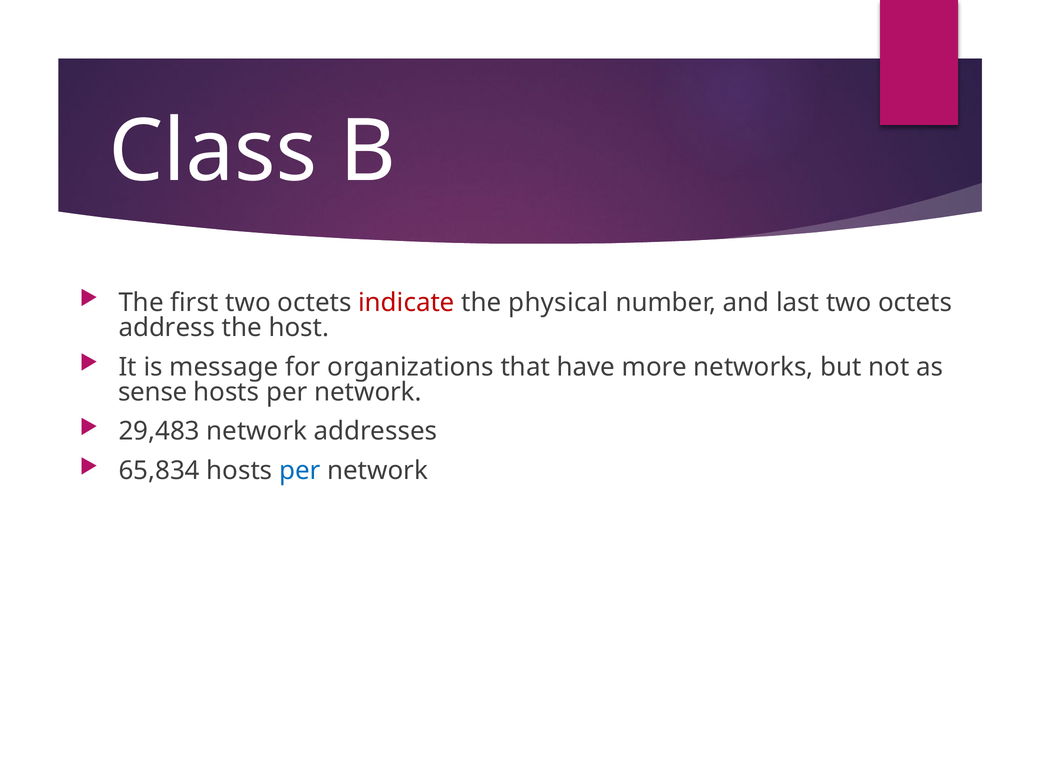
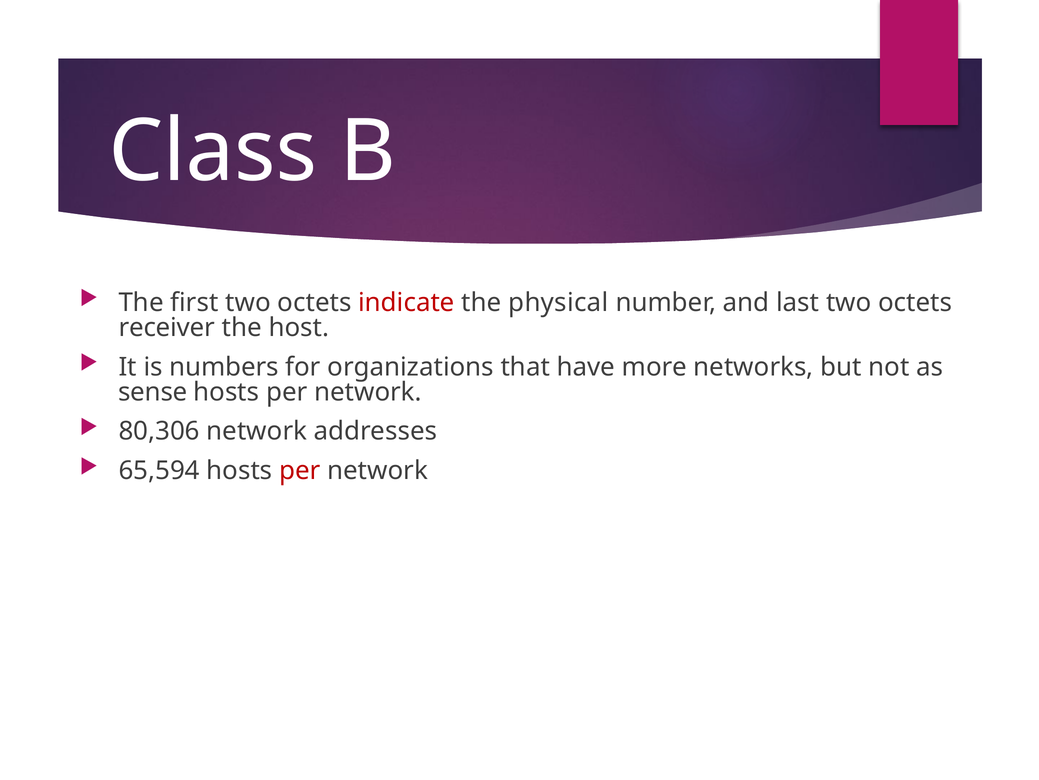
address: address -> receiver (167, 327)
message: message -> numbers (224, 367)
29,483: 29,483 -> 80,306 (159, 431)
65,834: 65,834 -> 65,594 (159, 470)
per colour: blue -> red (300, 470)
